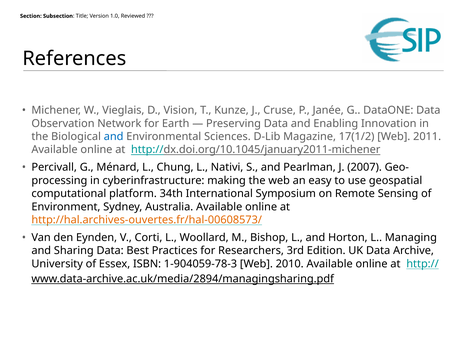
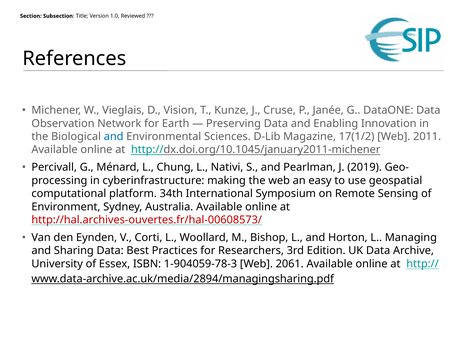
2007: 2007 -> 2019 (365, 167)
http://hal.archives-ouvertes.fr/hal-00608573/ colour: orange -> red (147, 220)
2010: 2010 -> 2061 (290, 264)
